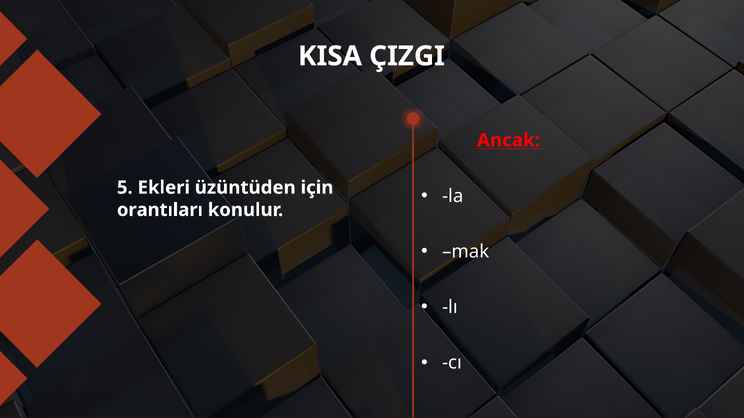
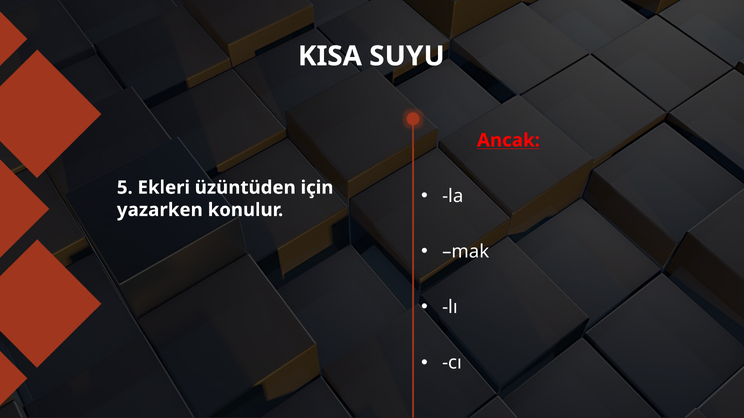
ÇIZGI: ÇIZGI -> SUYU (407, 56)
orantıları: orantıları -> yazarken (160, 210)
